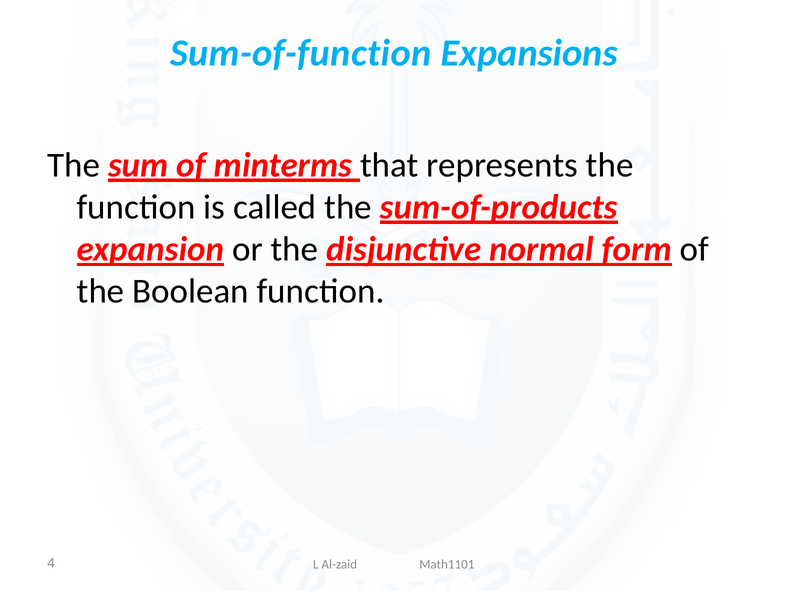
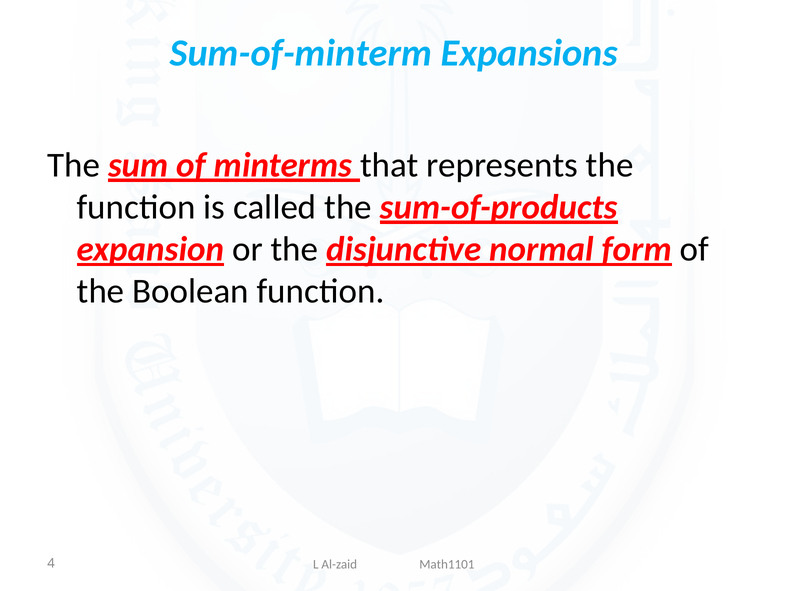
Sum-of-function: Sum-of-function -> Sum-of-minterm (301, 53)
